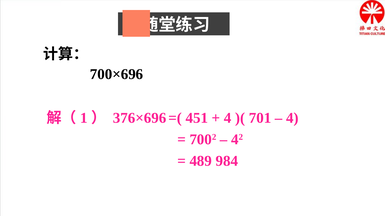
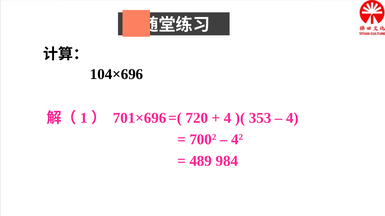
700×696: 700×696 -> 104×696 (117, 74)
376×696: 376×696 -> 701×696 (140, 118)
451: 451 -> 720 (197, 118)
701: 701 -> 353 (260, 118)
